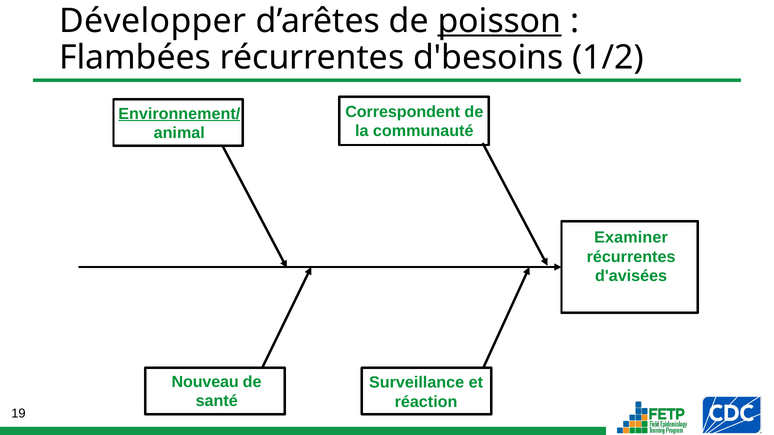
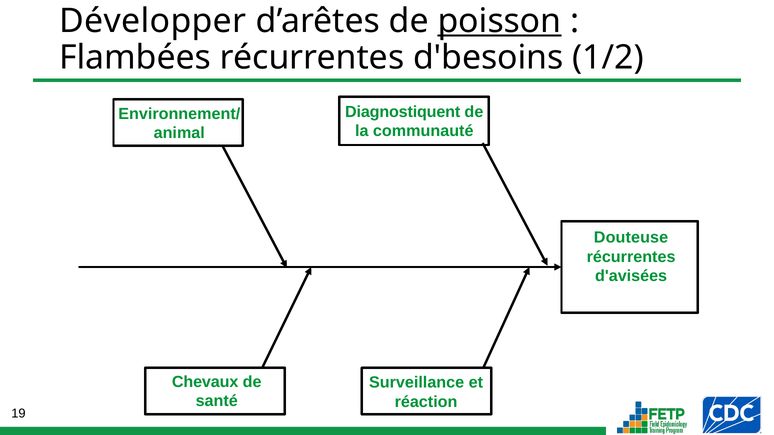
Correspondent: Correspondent -> Diagnostiquent (403, 112)
Environnement/ underline: present -> none (179, 114)
Examiner: Examiner -> Douteuse (631, 238)
Nouveau: Nouveau -> Chevaux (205, 382)
